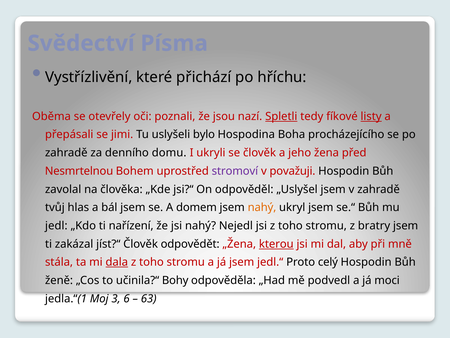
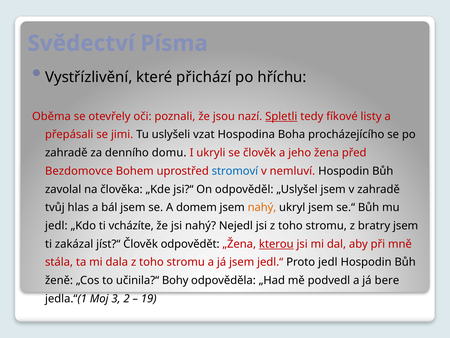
listy underline: present -> none (371, 116)
bylo: bylo -> vzat (204, 134)
Nesmrtelnou: Nesmrtelnou -> Bezdomovce (79, 171)
stromoví colour: purple -> blue (235, 171)
považuji: považuji -> nemluví (292, 171)
nařízení: nařízení -> vcházíte (131, 225)
dala underline: present -> none (117, 262)
Proto celý: celý -> jedl (328, 262)
moci: moci -> bere (387, 280)
6: 6 -> 2 (127, 298)
63: 63 -> 19 (149, 298)
